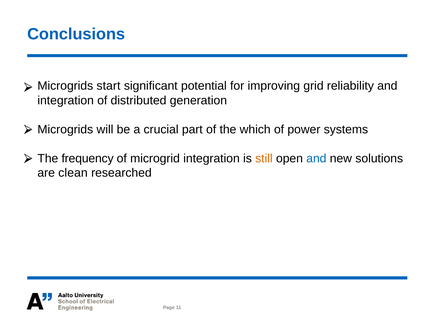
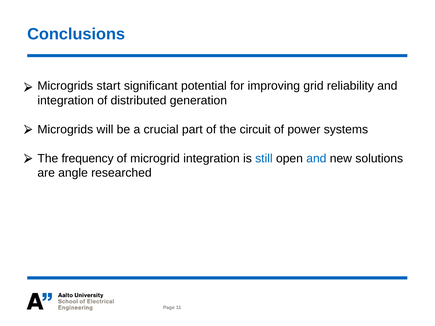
which: which -> circuit (255, 130)
still colour: orange -> blue (264, 159)
clean: clean -> angle (73, 173)
